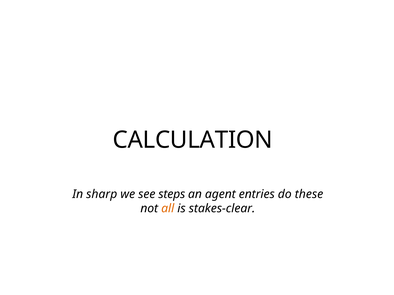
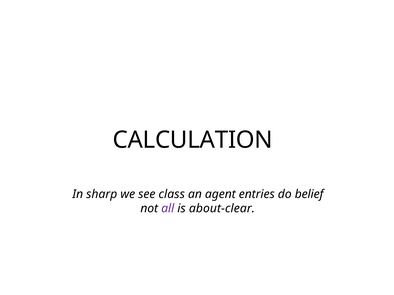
steps: steps -> class (172, 194)
these: these -> belief (309, 194)
all colour: orange -> purple (168, 209)
stakes-clear: stakes-clear -> about-clear (222, 209)
